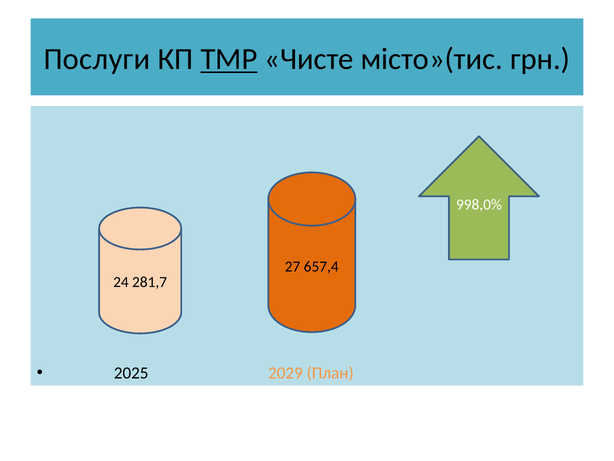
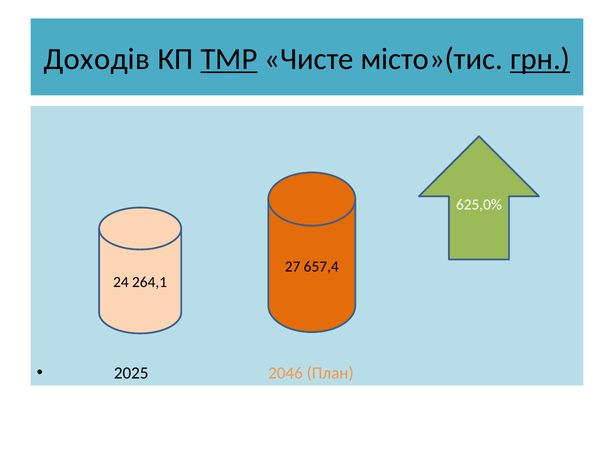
Послуги: Послуги -> Доходів (97, 59)
грн underline: none -> present (540, 59)
998,0%: 998,0% -> 625,0% (479, 205)
281,7: 281,7 -> 264,1 (150, 282)
2029: 2029 -> 2046 (285, 373)
